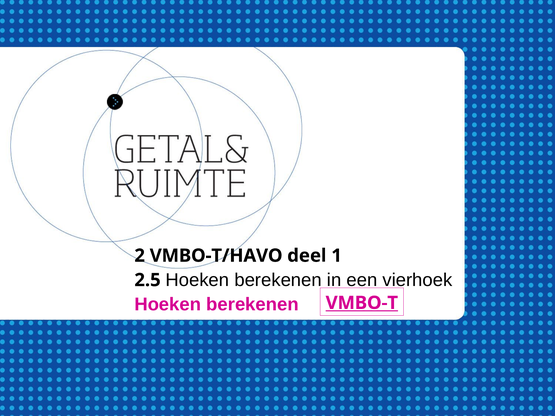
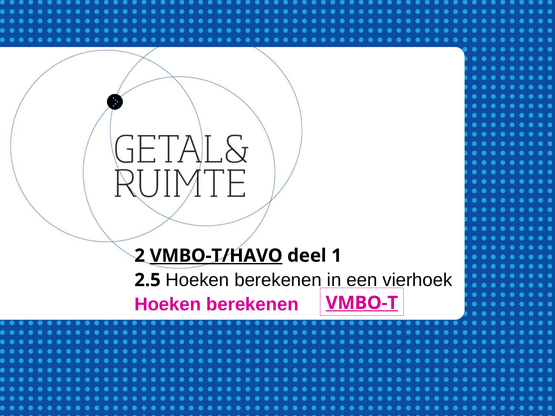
VMBO-T/HAVO underline: none -> present (216, 256)
